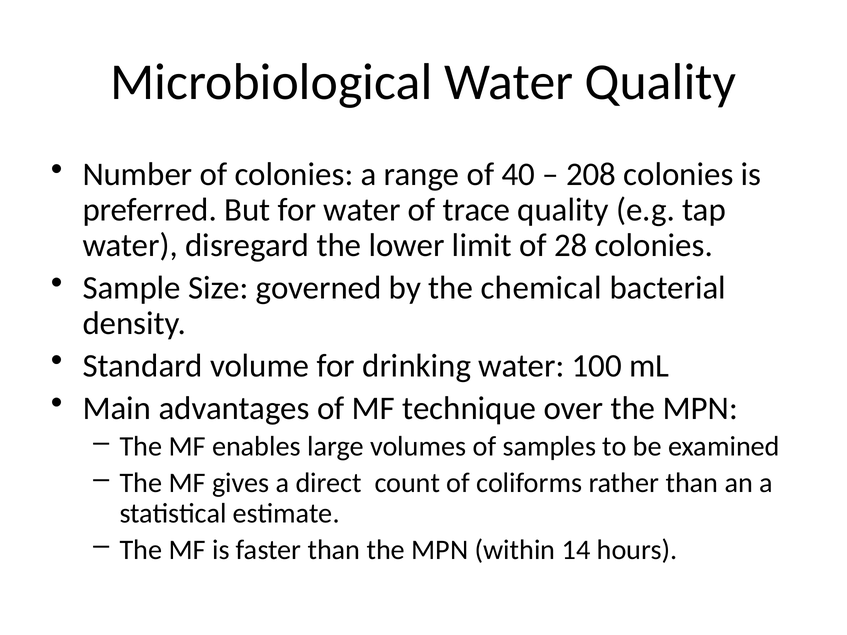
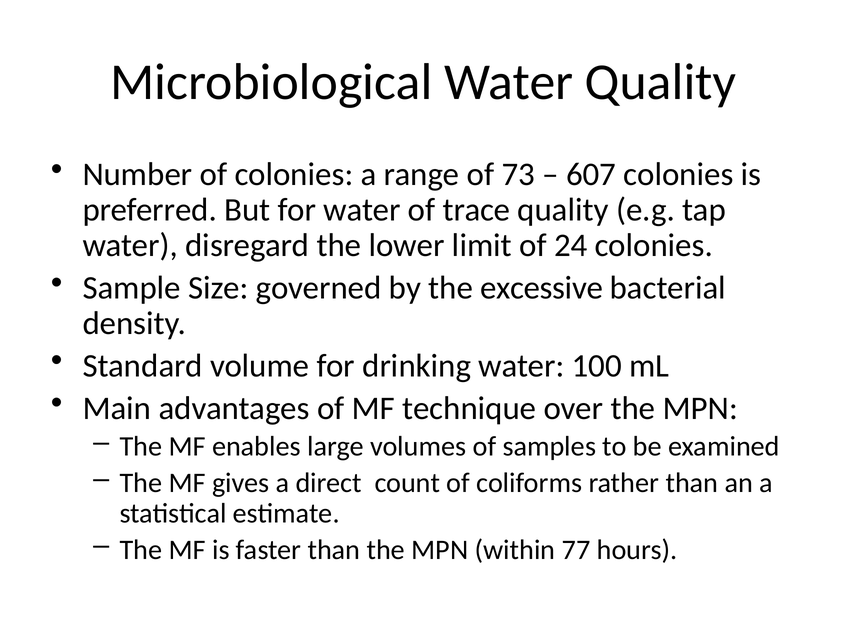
40: 40 -> 73 (518, 175)
208: 208 -> 607 (591, 175)
28: 28 -> 24 (571, 246)
chemical: chemical -> excessive (542, 288)
14: 14 -> 77 (576, 550)
